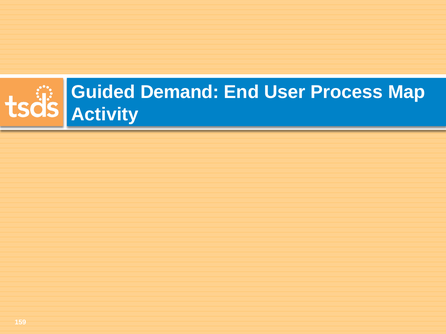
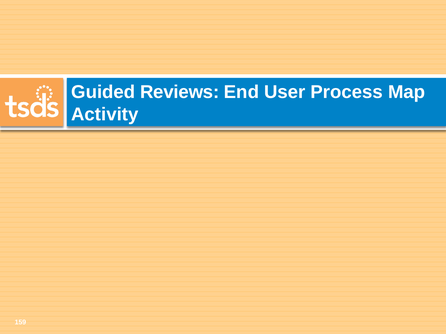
Demand: Demand -> Reviews (180, 92)
